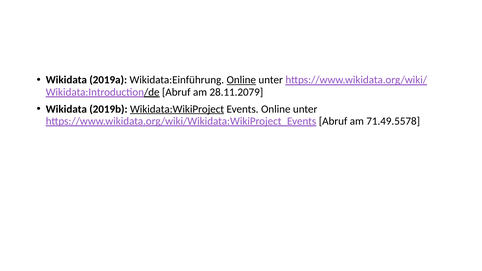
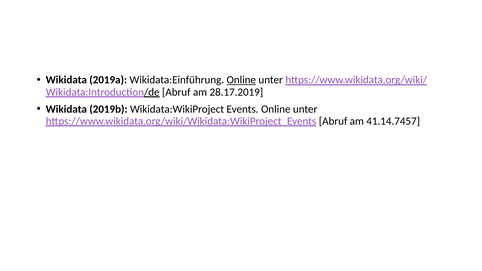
28.11.2079: 28.11.2079 -> 28.17.2019 (236, 92)
Wikidata:WikiProject underline: present -> none (177, 109)
71.49.5578: 71.49.5578 -> 41.14.7457 (393, 121)
